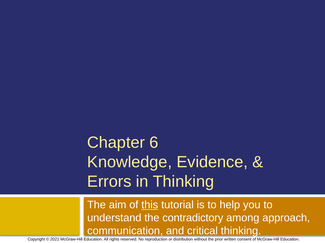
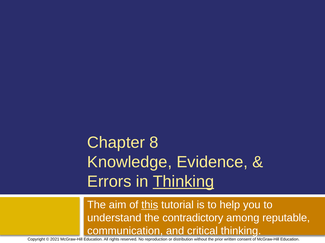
6: 6 -> 8 (154, 143)
Thinking underline: none -> present (183, 182)
approach: approach -> reputable (286, 219)
